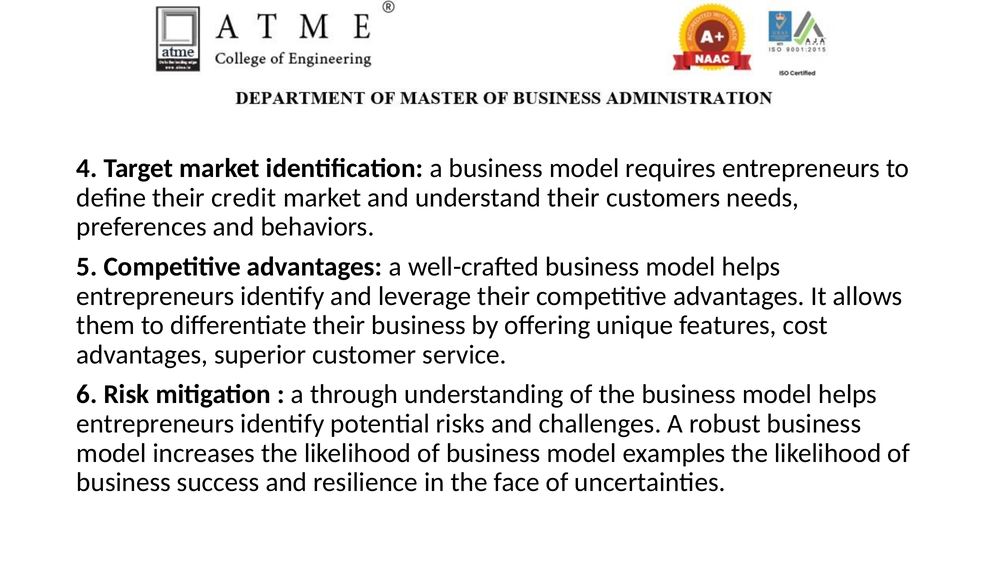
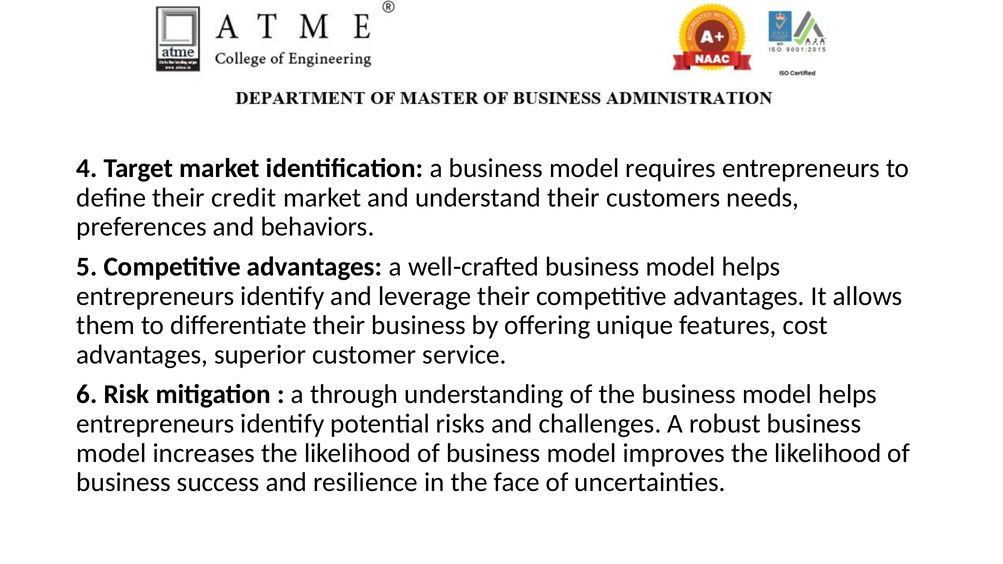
examples: examples -> improves (674, 453)
